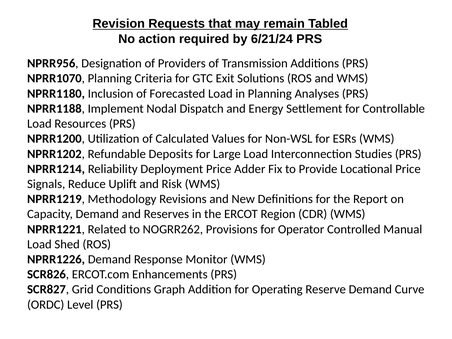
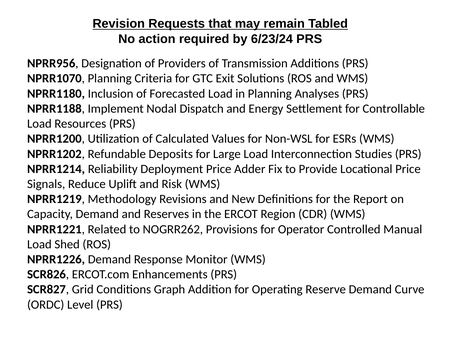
6/21/24: 6/21/24 -> 6/23/24 (272, 39)
